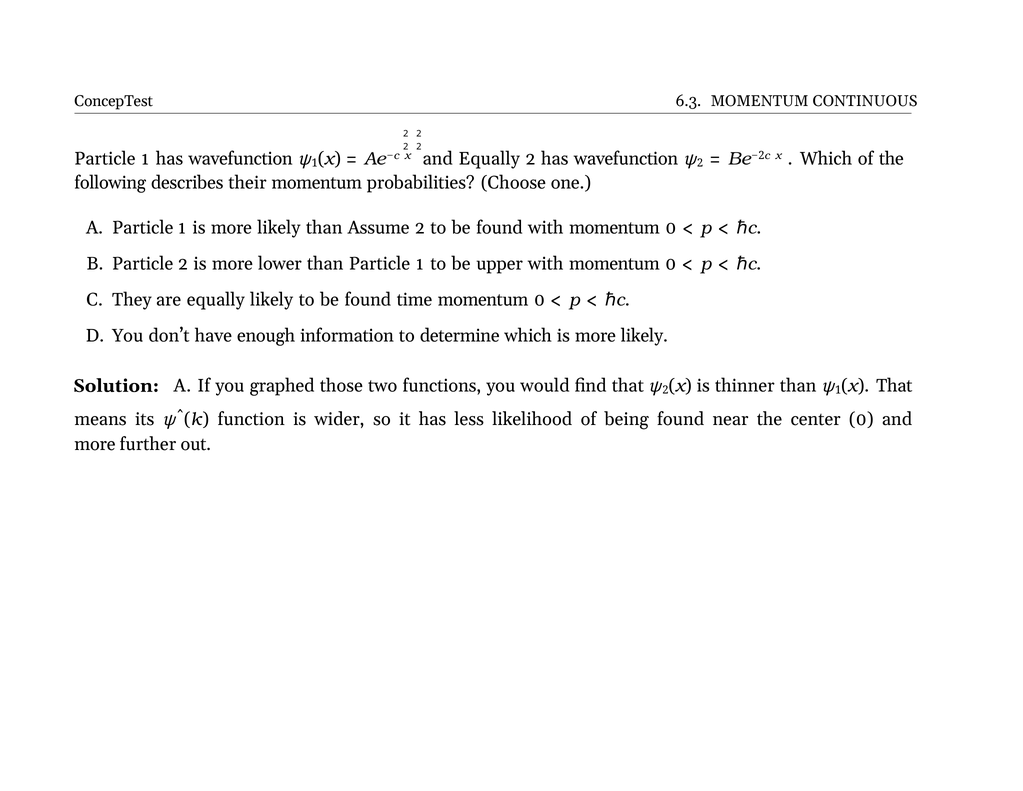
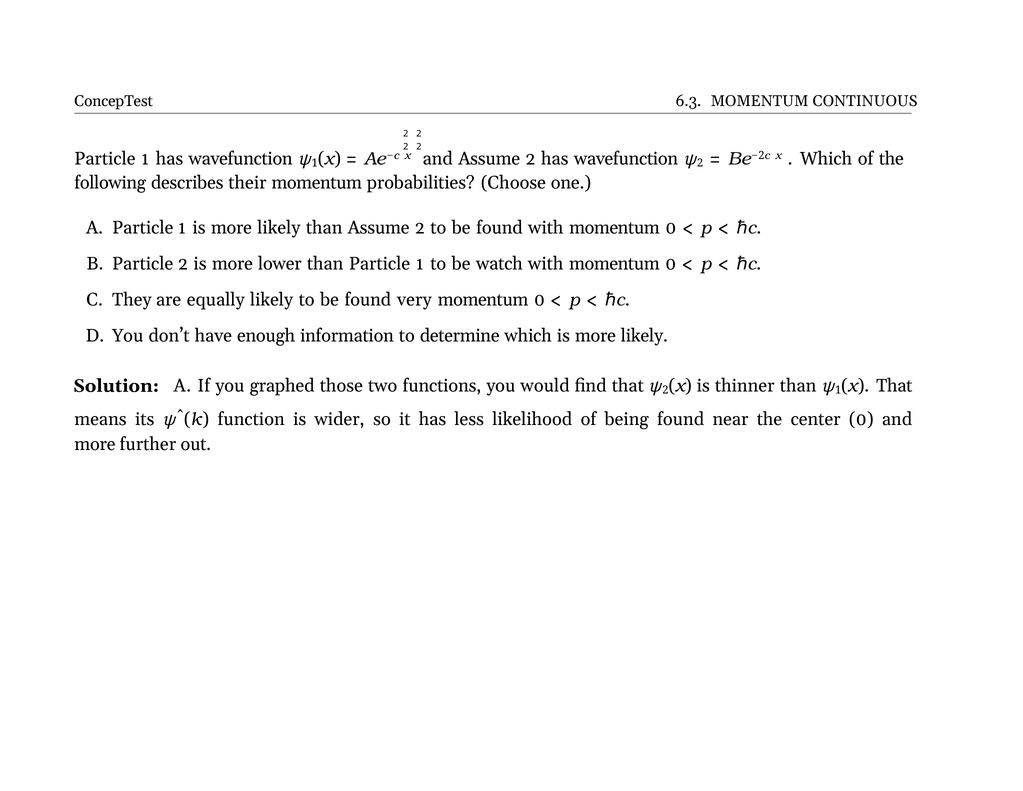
and Equally: Equally -> Assume (489, 159)
upper: upper -> watch (499, 264)
time: time -> very (414, 300)
